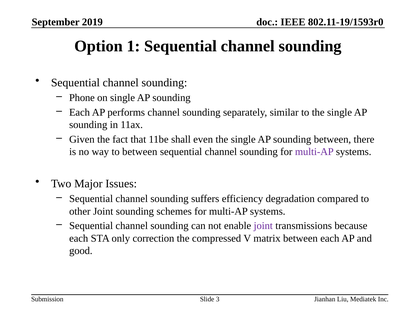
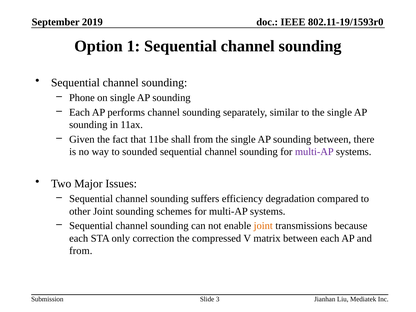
shall even: even -> from (203, 139)
to between: between -> sounded (140, 152)
joint colour: purple -> orange (263, 226)
good: good -> from (81, 251)
